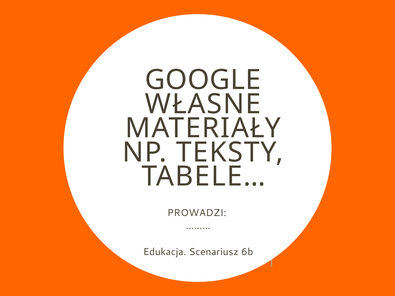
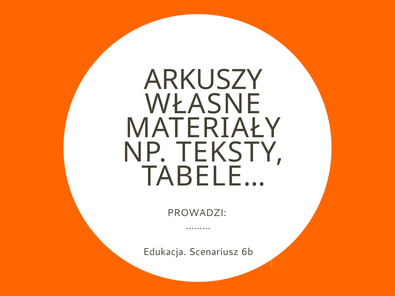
GOOGLE: GOOGLE -> ARKUSZY (203, 80)
